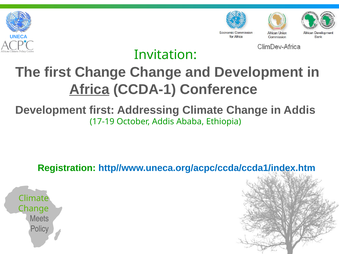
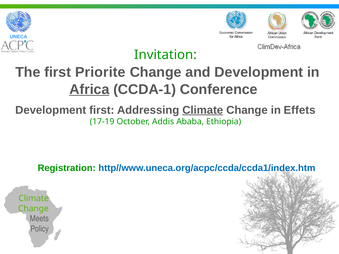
first Change: Change -> Priorite (100, 72)
Climate underline: none -> present (203, 110)
in Addis: Addis -> Effets (300, 110)
